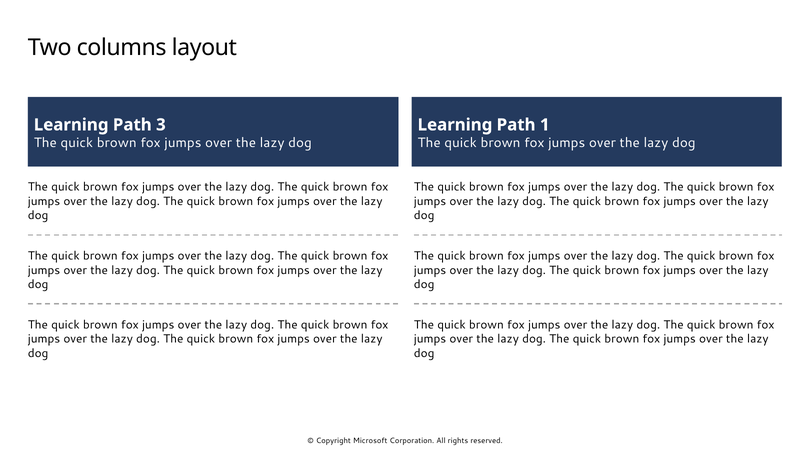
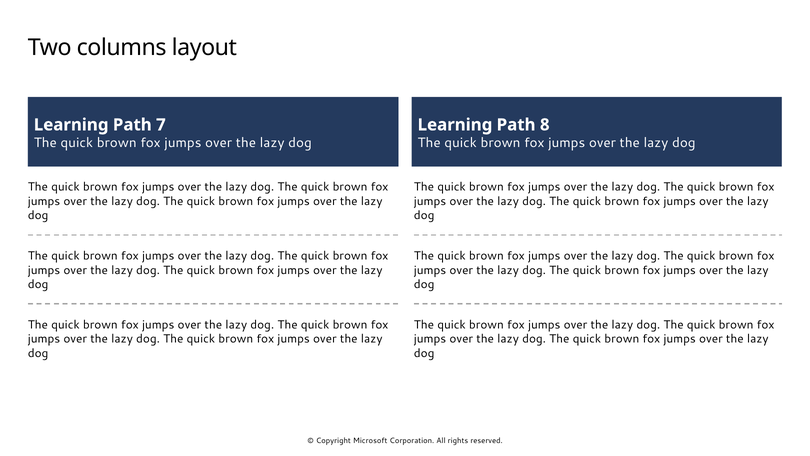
3: 3 -> 7 (161, 125)
1: 1 -> 8 (545, 125)
